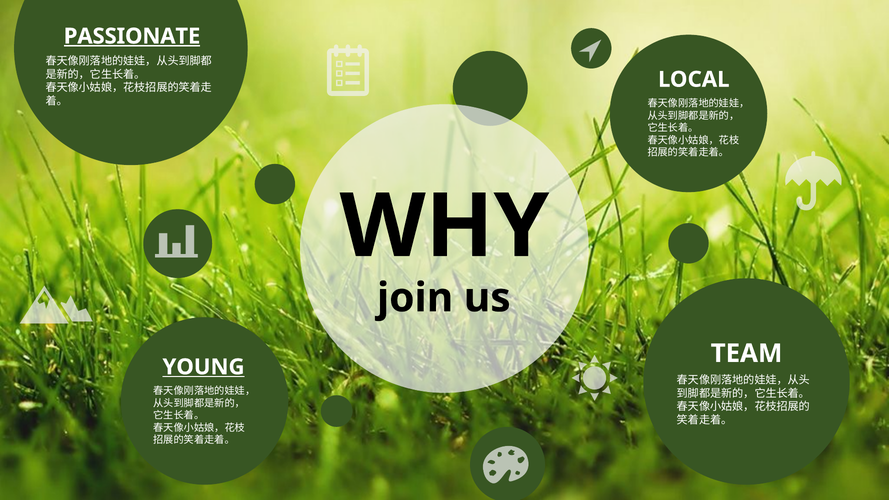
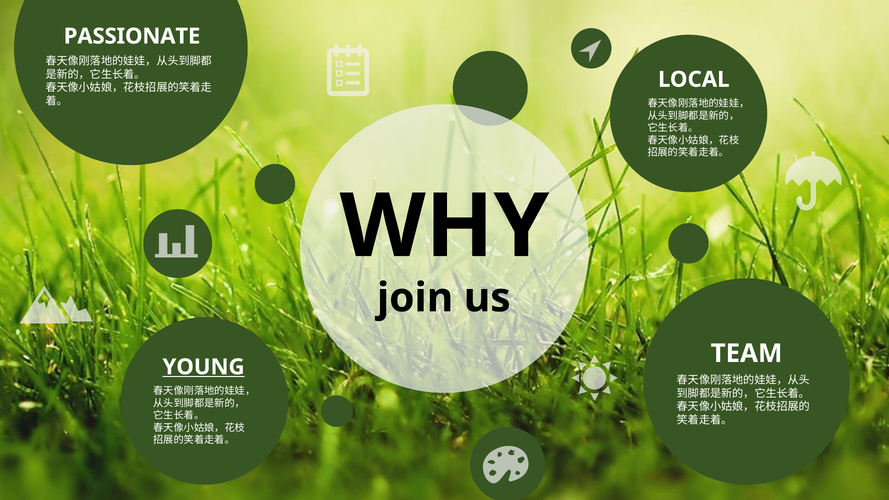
PASSIONATE underline: present -> none (132, 36)
